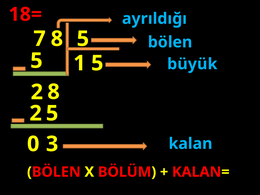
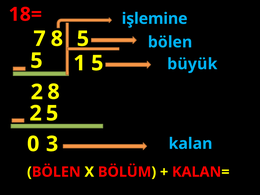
ayrıldığı: ayrıldığı -> işlemine (155, 19)
